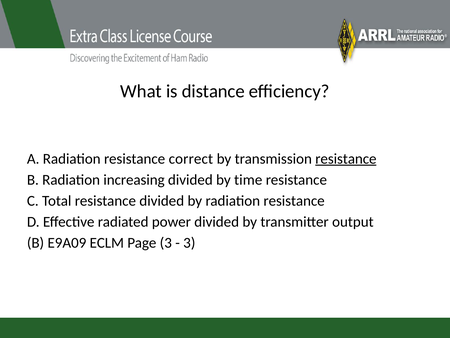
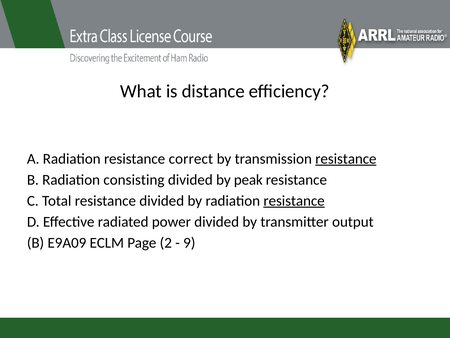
increasing: increasing -> consisting (134, 180)
time: time -> peak (248, 180)
resistance underline: none -> present (294, 201)
Page 3: 3 -> 2 (166, 242)
3: 3 -> 9 (189, 242)
